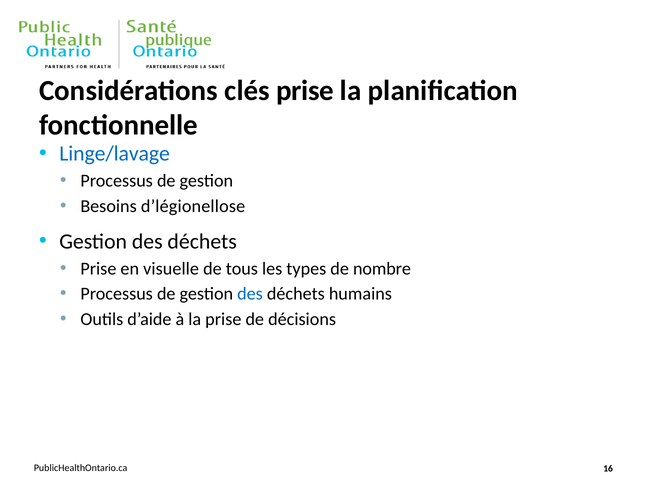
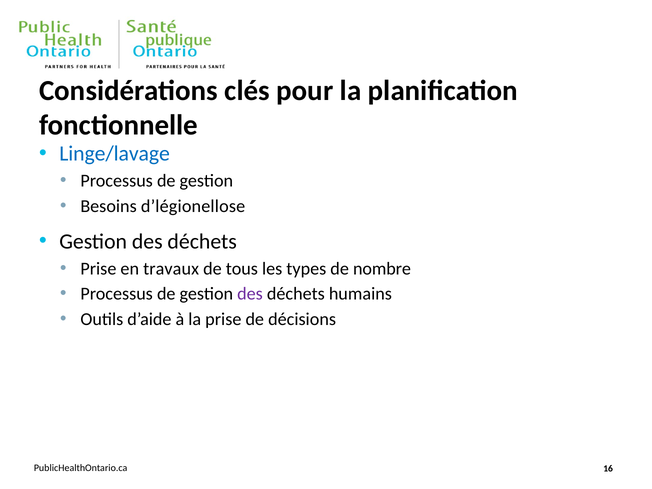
clés prise: prise -> pour (305, 91)
visuelle: visuelle -> travaux (171, 269)
des colour: blue -> purple (250, 294)
